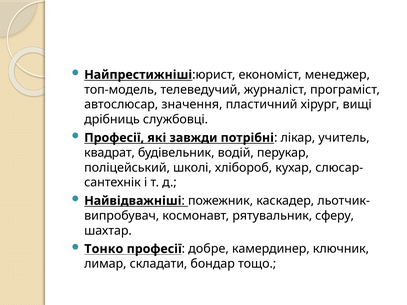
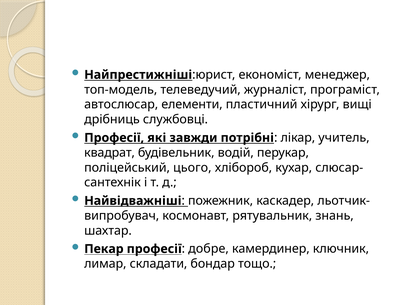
значення: значення -> елементи (192, 105)
школі: школі -> цього (192, 168)
сферу: сферу -> знань (335, 216)
Тонко: Тонко -> Пекар (104, 249)
